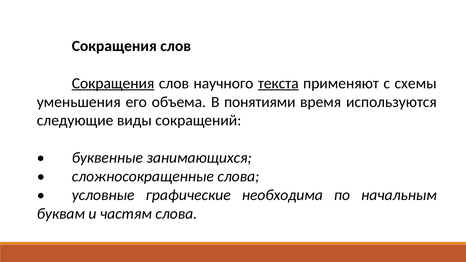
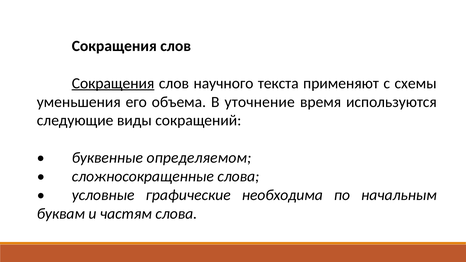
текста underline: present -> none (278, 83)
понятиями: понятиями -> уточнение (260, 102)
занимающихся: занимающихся -> определяемом (199, 158)
